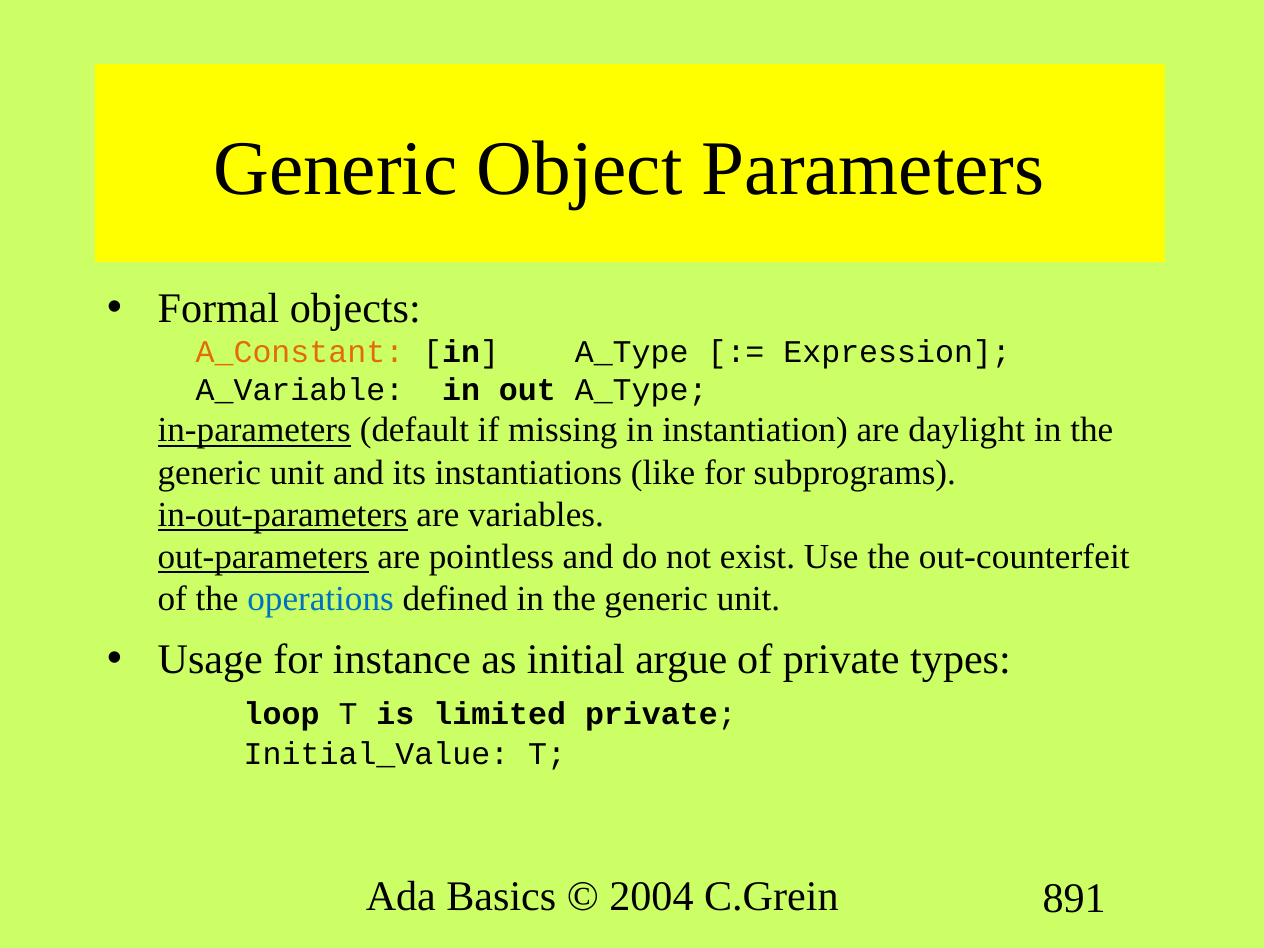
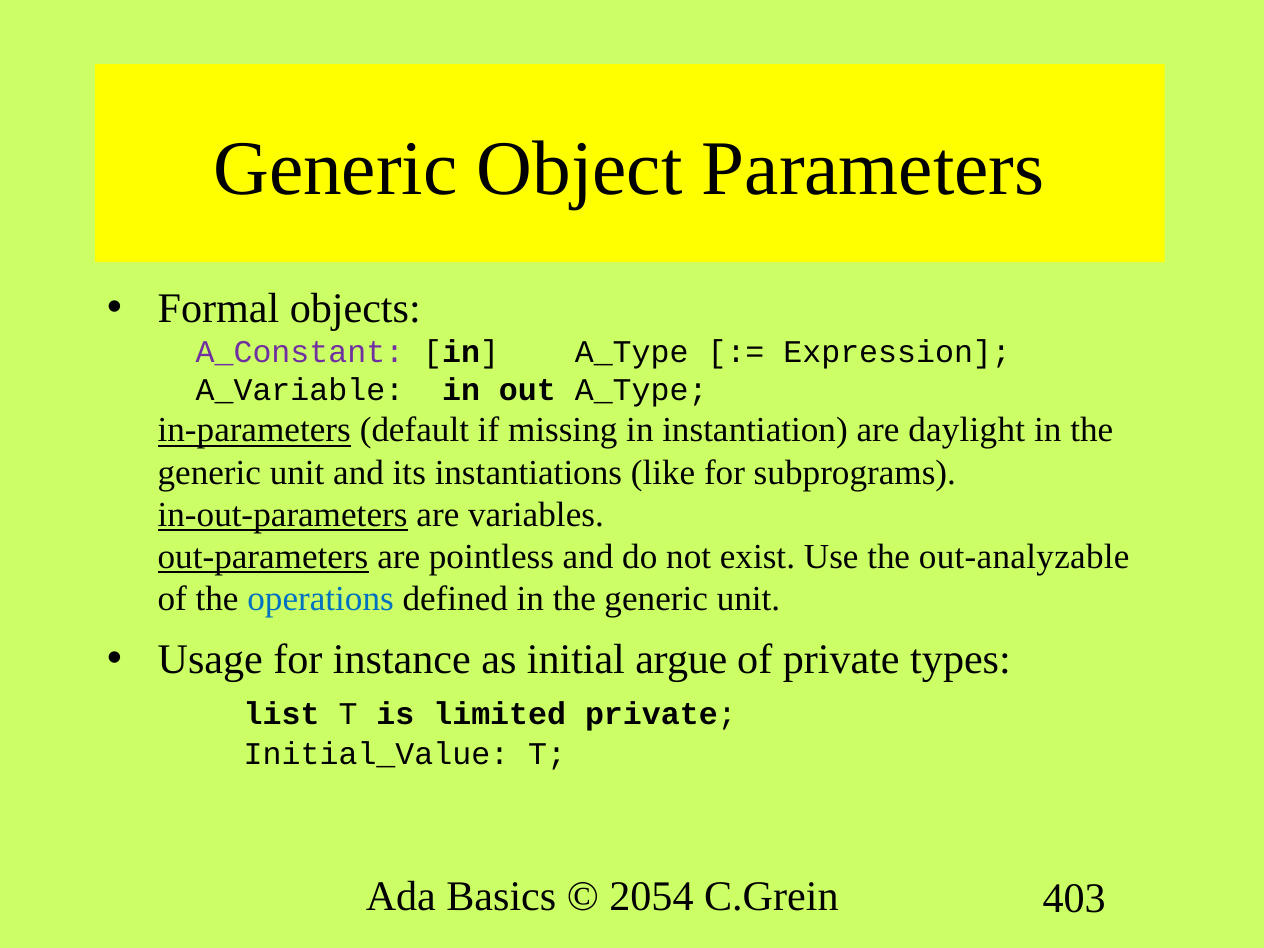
A_Constant colour: orange -> purple (300, 352)
out-counterfeit: out-counterfeit -> out-analyzable (1024, 557)
loop: loop -> list (282, 714)
2004: 2004 -> 2054 (651, 897)
891: 891 -> 403 (1074, 898)
